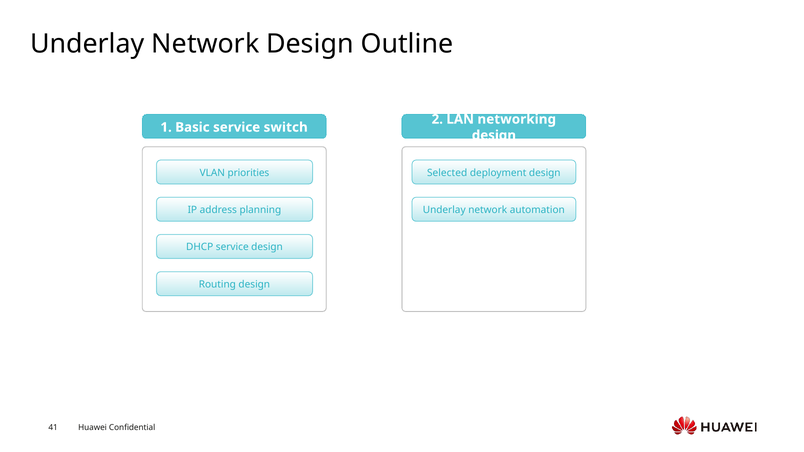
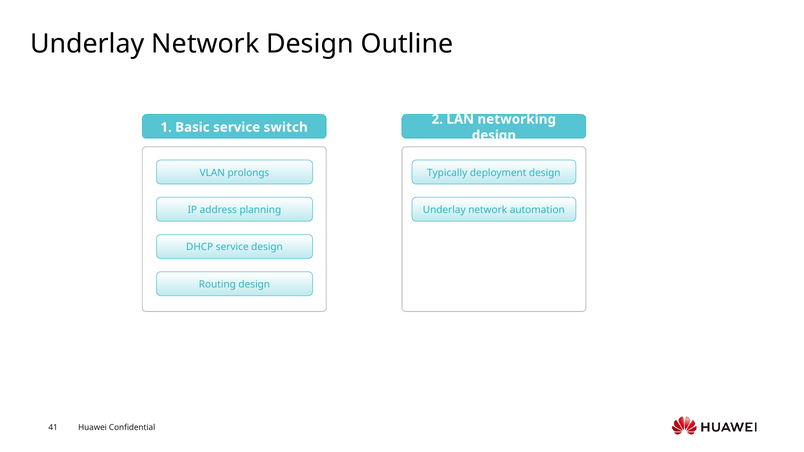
priorities: priorities -> prolongs (248, 173)
Selected: Selected -> Typically (447, 173)
